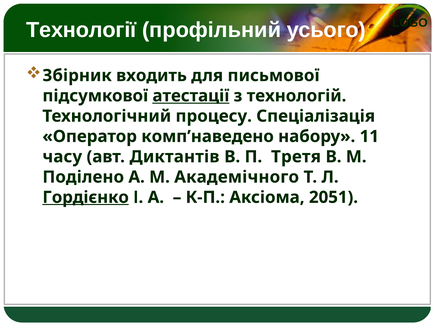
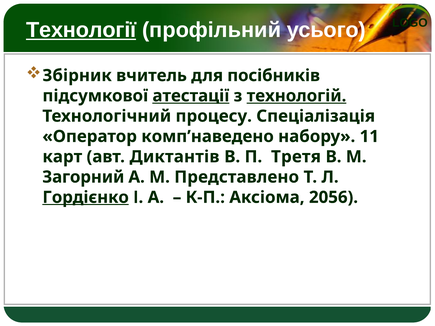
Технології underline: none -> present (81, 30)
входить: входить -> вчитель (152, 76)
письмової: письмової -> посібників (274, 76)
технологій underline: none -> present (297, 96)
часу: часу -> карт (62, 157)
Поділено: Поділено -> Загорний (83, 177)
Академічного: Академічного -> Представлено (237, 177)
2051: 2051 -> 2056 (333, 197)
